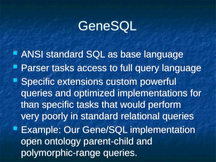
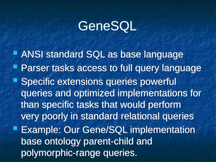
extensions custom: custom -> queries (122, 82)
open: open -> base (31, 141)
